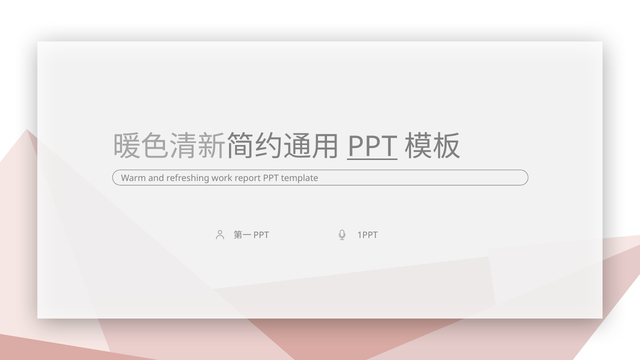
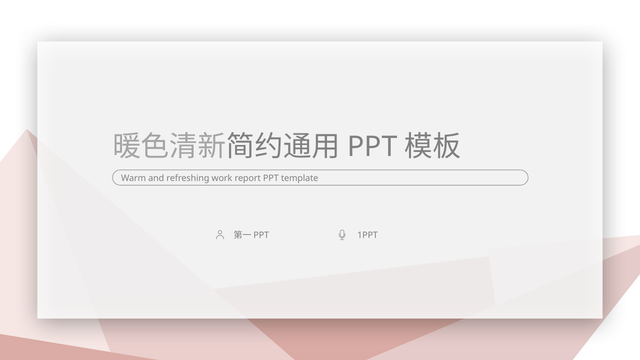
PPT underline: present -> none (372, 147)
